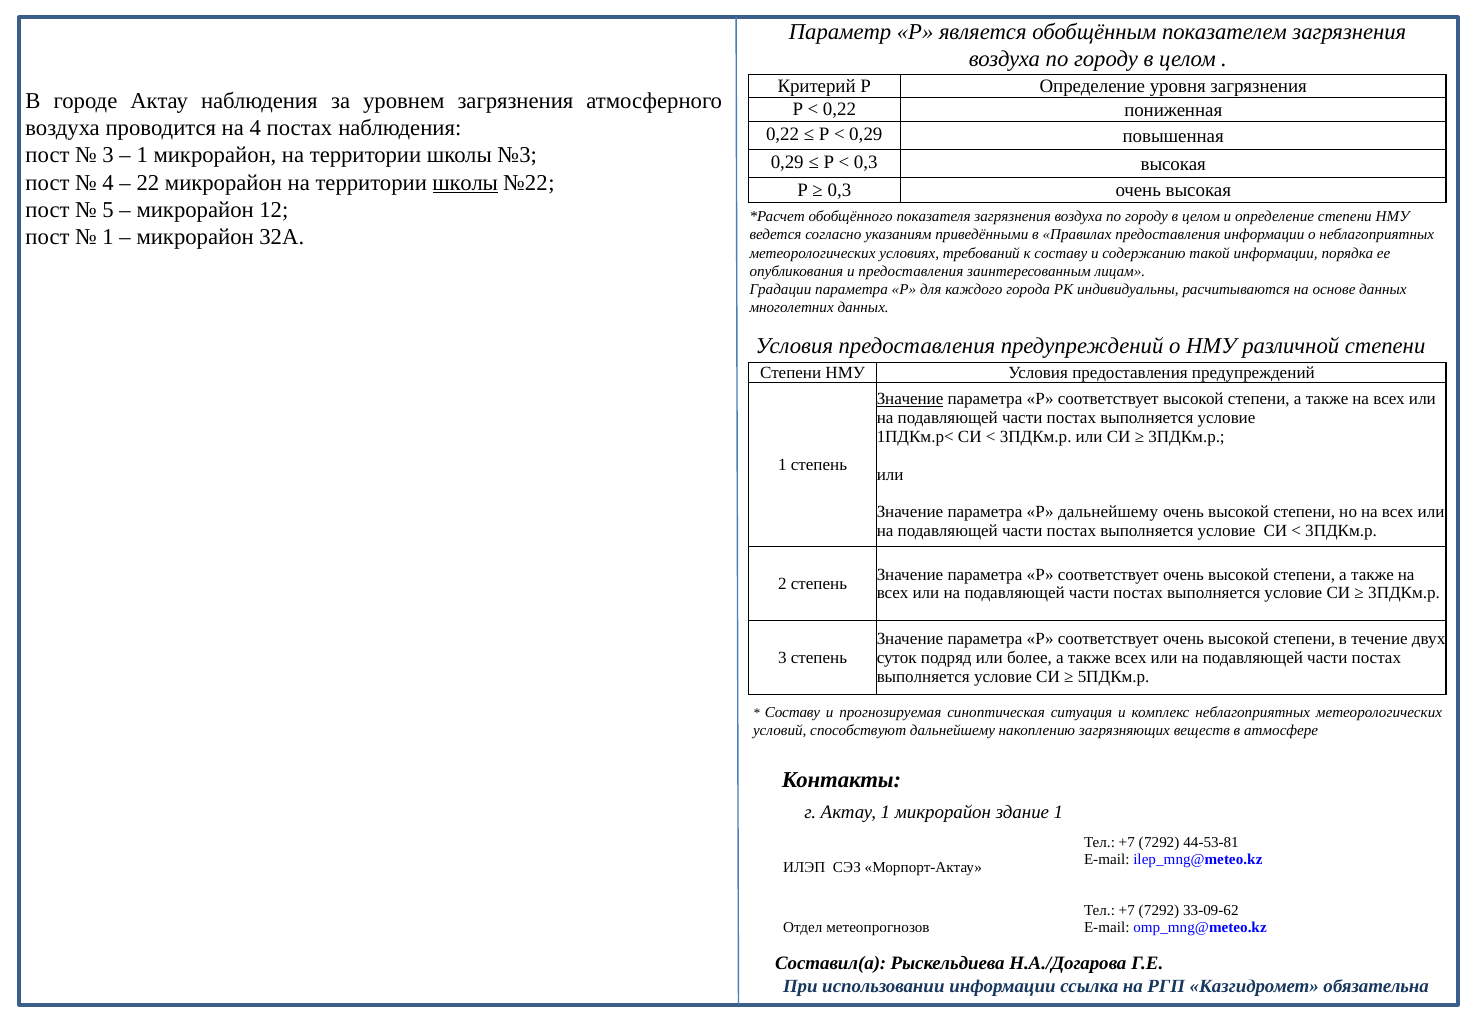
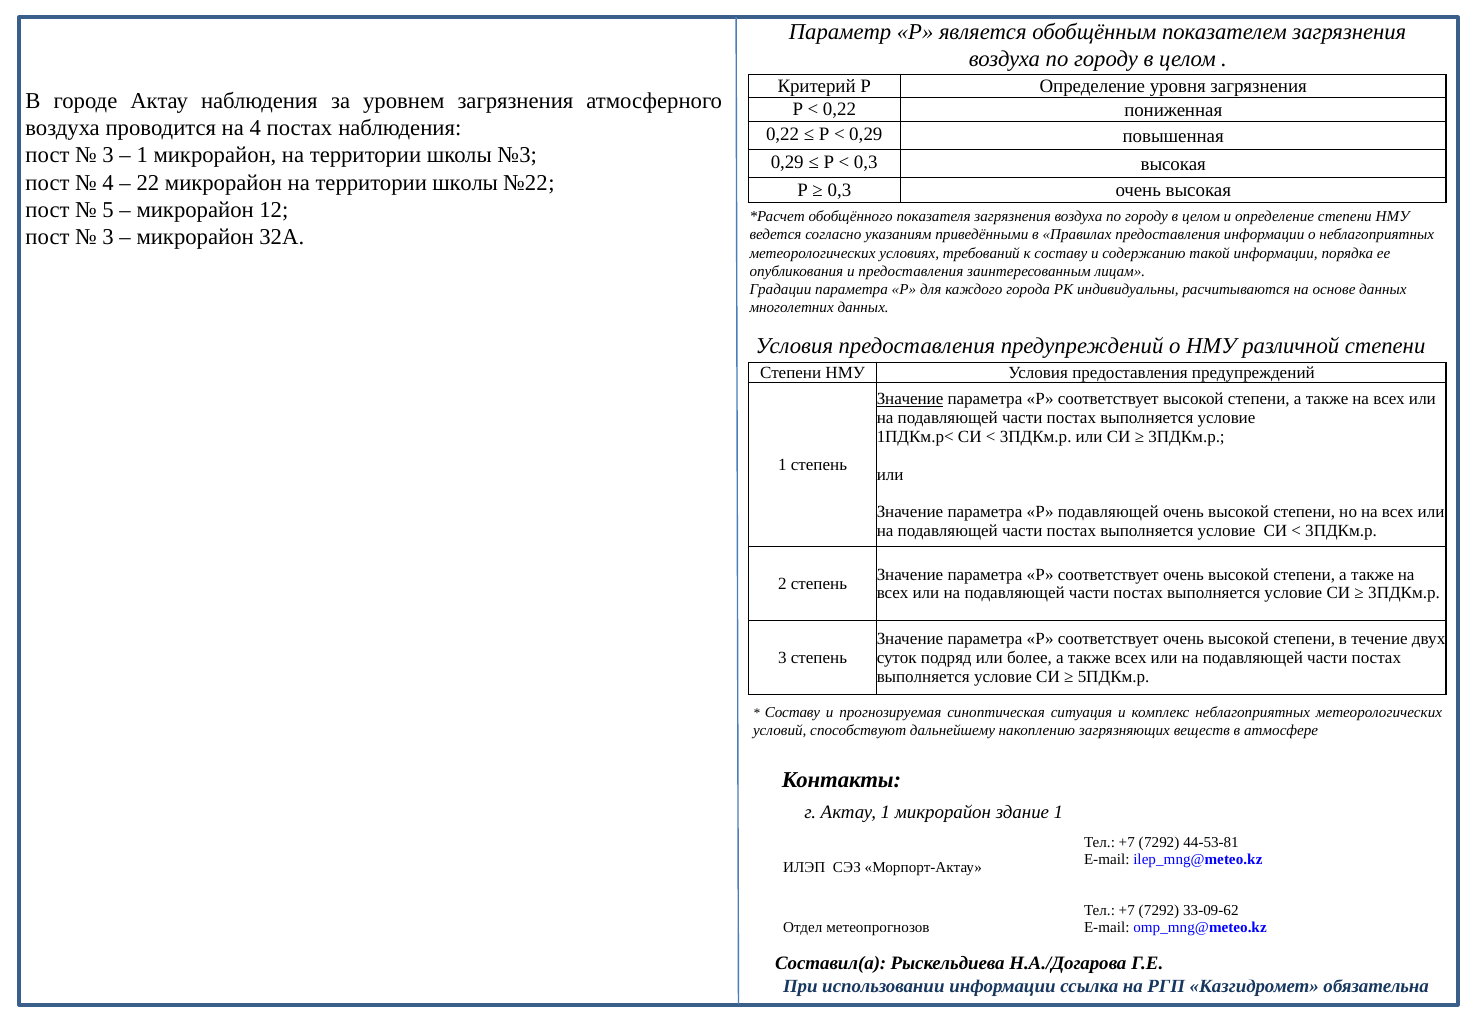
школы underline: present -> none (465, 183)
1: 1 -> 3 (108, 237)
Р дальнейшему: дальнейшему -> подавляющей (1108, 512)
